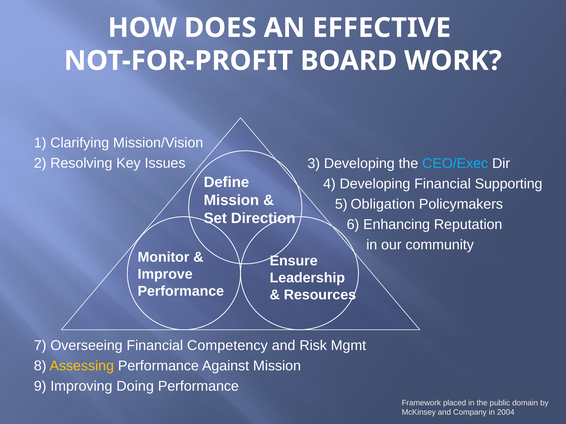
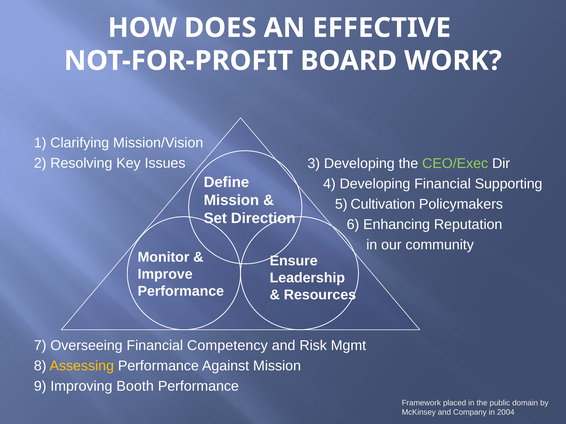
CEO/Exec colour: light blue -> light green (455, 164)
Obligation: Obligation -> Cultivation (383, 205)
Doing: Doing -> Booth (135, 387)
